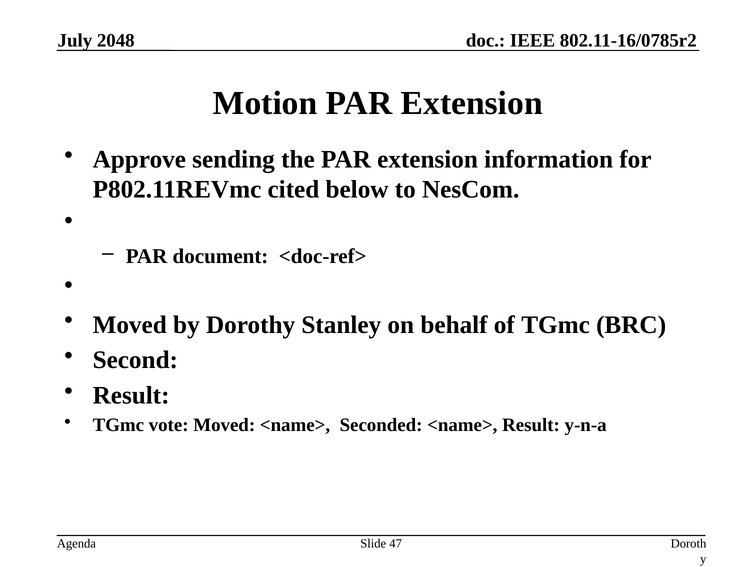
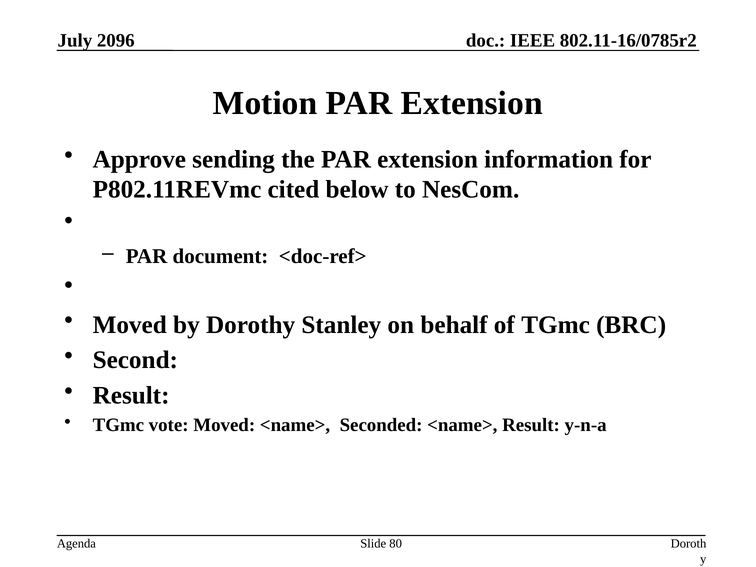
2048: 2048 -> 2096 (116, 40)
47: 47 -> 80 (396, 544)
